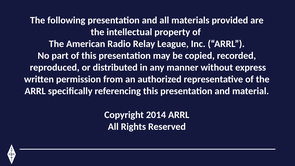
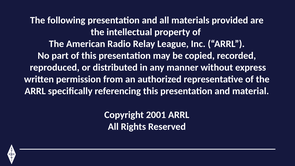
2014: 2014 -> 2001 (156, 115)
